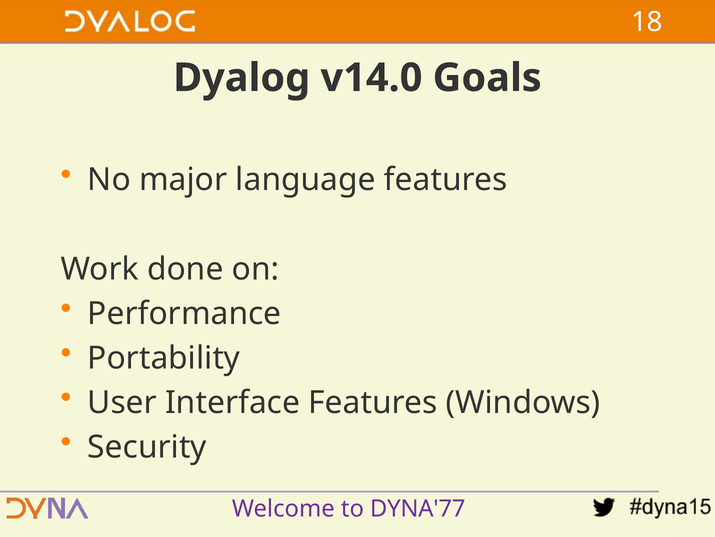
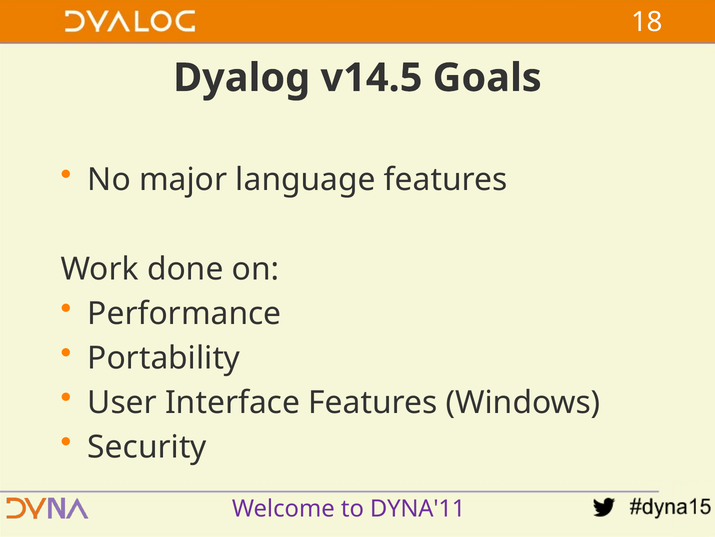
v14.0: v14.0 -> v14.5 (371, 78)
DYNA'77: DYNA'77 -> DYNA'11 (418, 508)
